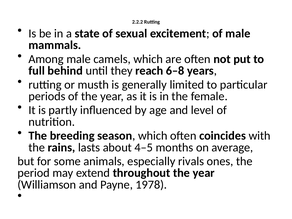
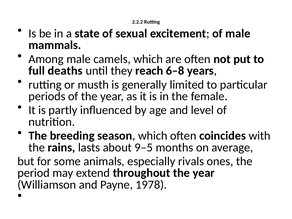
behind: behind -> deaths (65, 71)
4–5: 4–5 -> 9–5 (144, 147)
